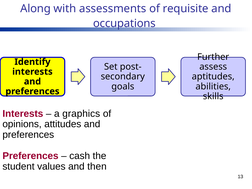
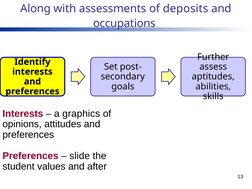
requisite: requisite -> deposits (186, 9)
cash: cash -> slide (80, 156)
then: then -> after (97, 166)
